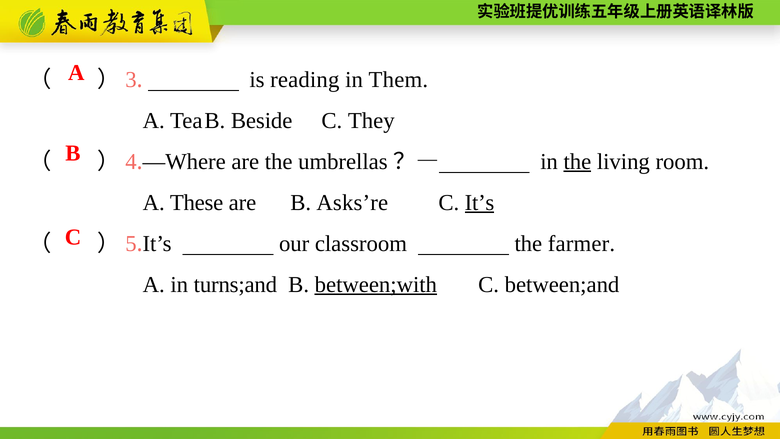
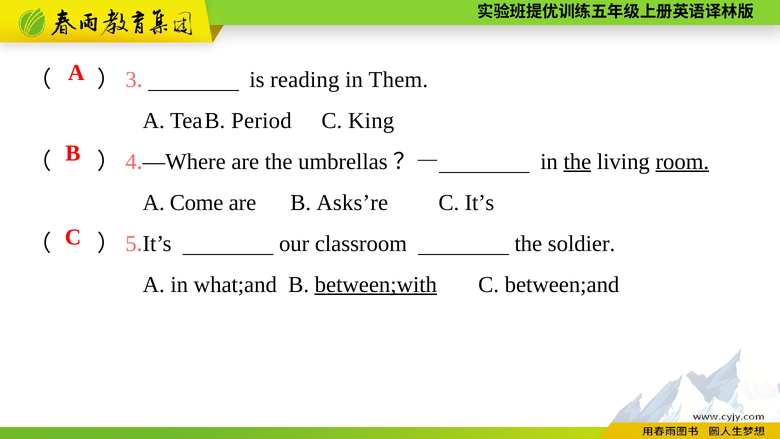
Beside: Beside -> Period (261, 121)
They: They -> King (371, 121)
room underline: none -> present (682, 162)
These: These -> Come (197, 203)
It’s underline: present -> none (480, 203)
farmer: farmer -> soldier (582, 243)
turns;and: turns;and -> what;and (235, 284)
